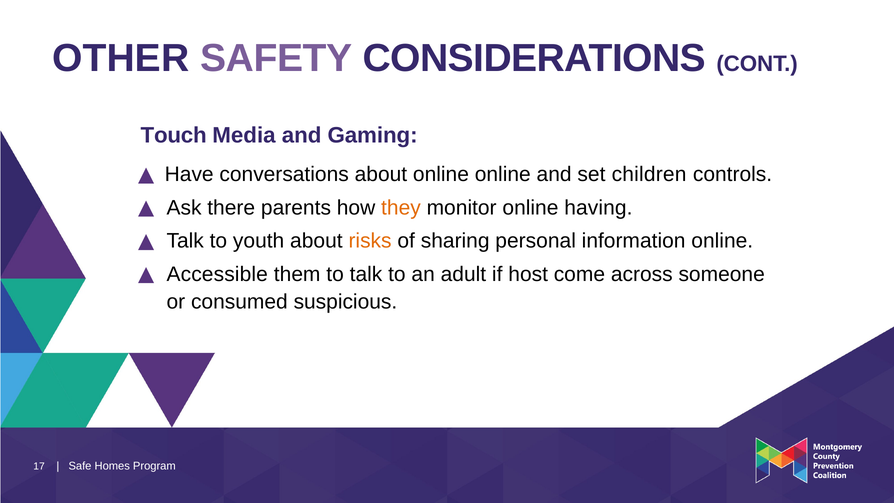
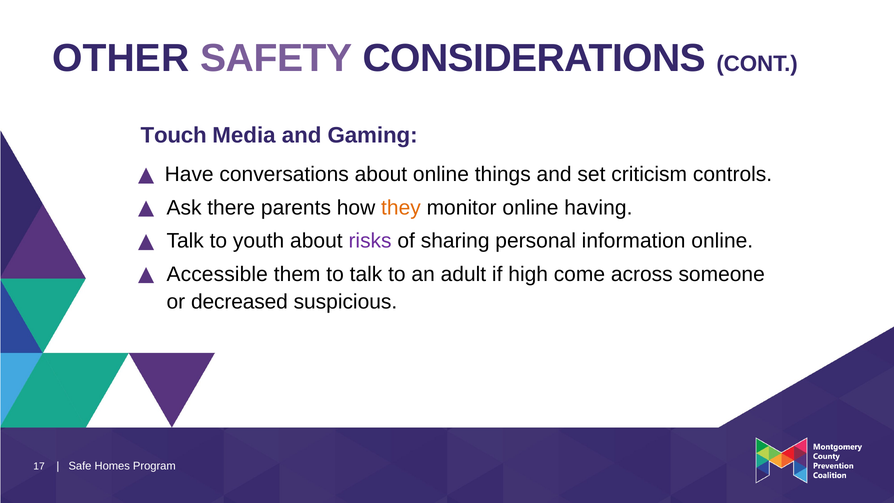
online online: online -> things (503, 174)
children: children -> criticism (649, 174)
risks colour: orange -> purple (370, 241)
host: host -> high (528, 274)
consumed: consumed -> decreased (239, 302)
